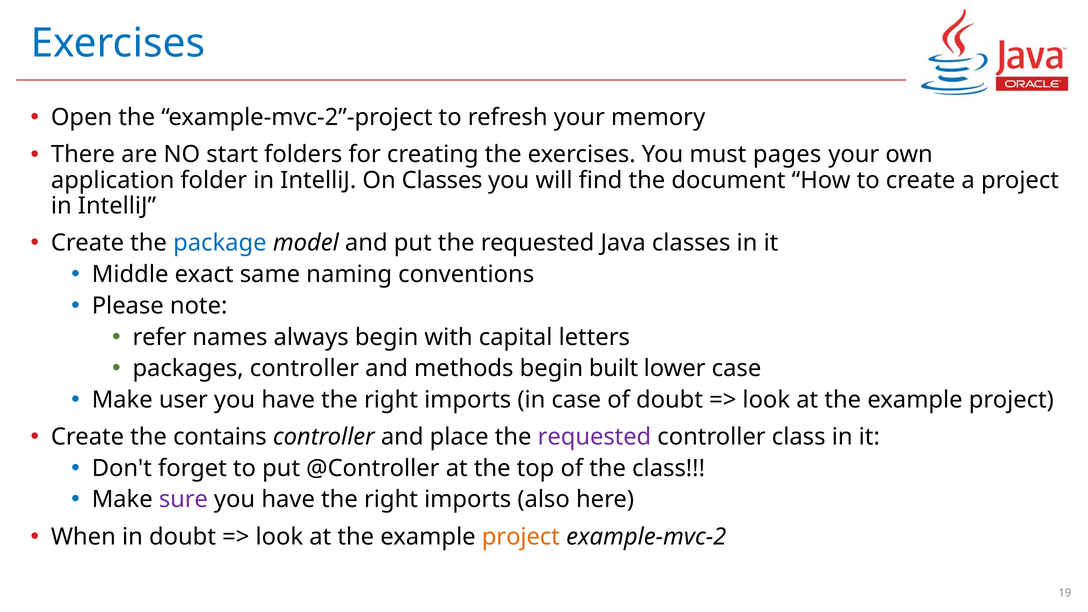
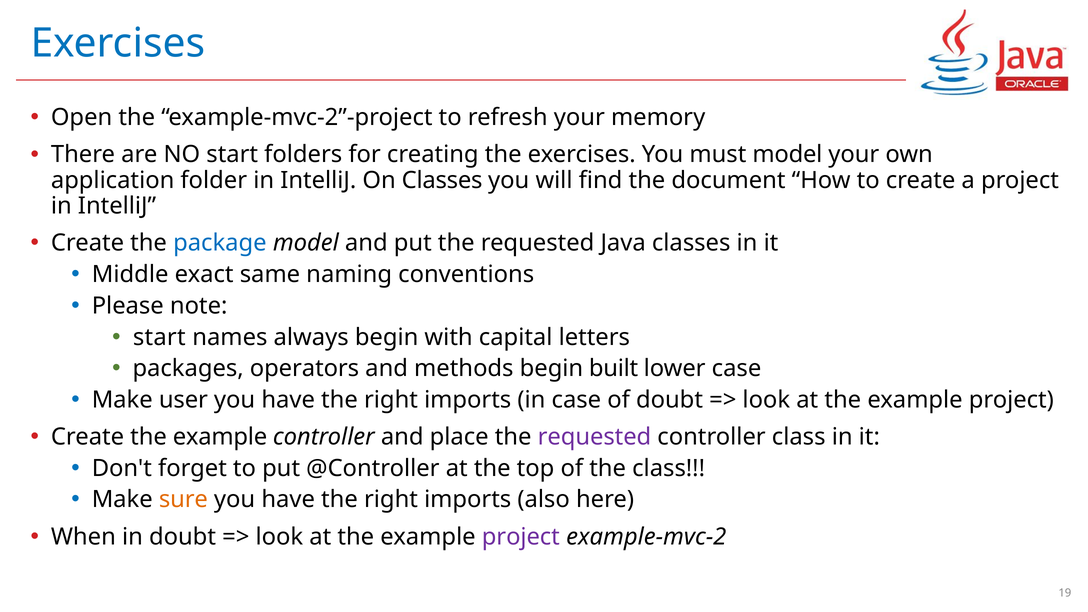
must pages: pages -> model (787, 155)
refer: refer -> start (159, 337)
packages controller: controller -> operators (304, 368)
Create the contains: contains -> example (220, 437)
sure colour: purple -> orange (183, 500)
project colour: orange -> purple (521, 537)
